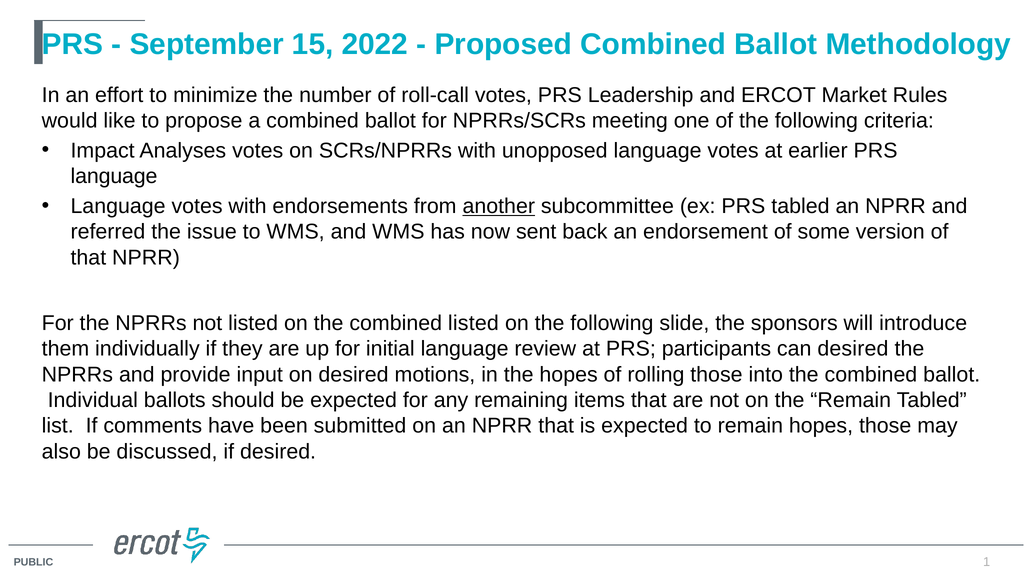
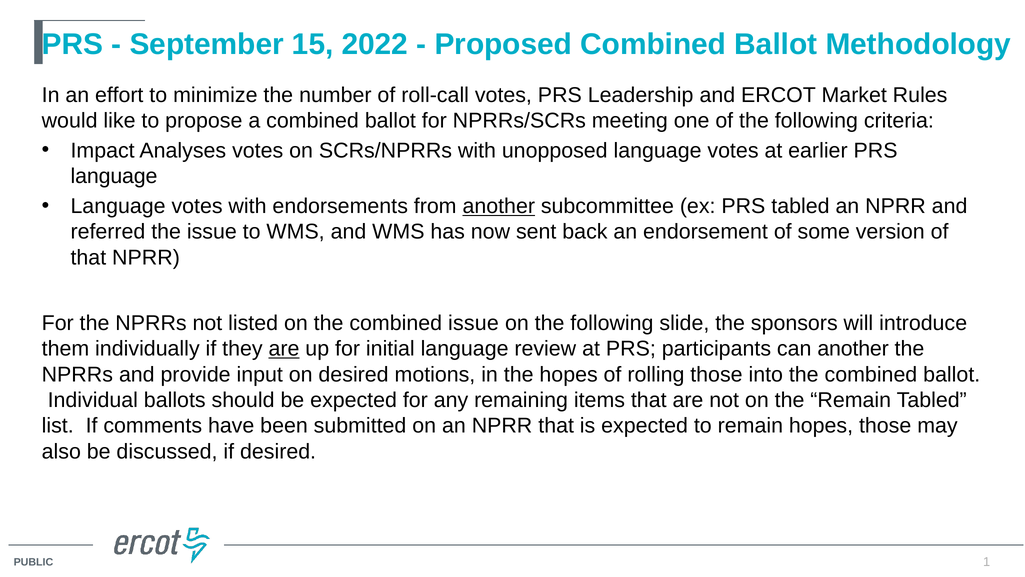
combined listed: listed -> issue (473, 323)
are underline: none -> present (284, 349)
can desired: desired -> another (853, 349)
